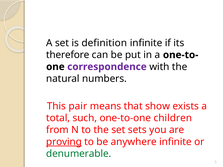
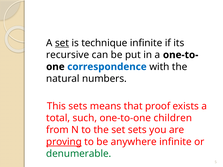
set underline: none -> present (62, 43)
definition: definition -> technique (104, 43)
therefore: therefore -> recursive (68, 55)
correspondence colour: purple -> blue (107, 67)
This pair: pair -> sets (78, 106)
show: show -> proof (158, 106)
